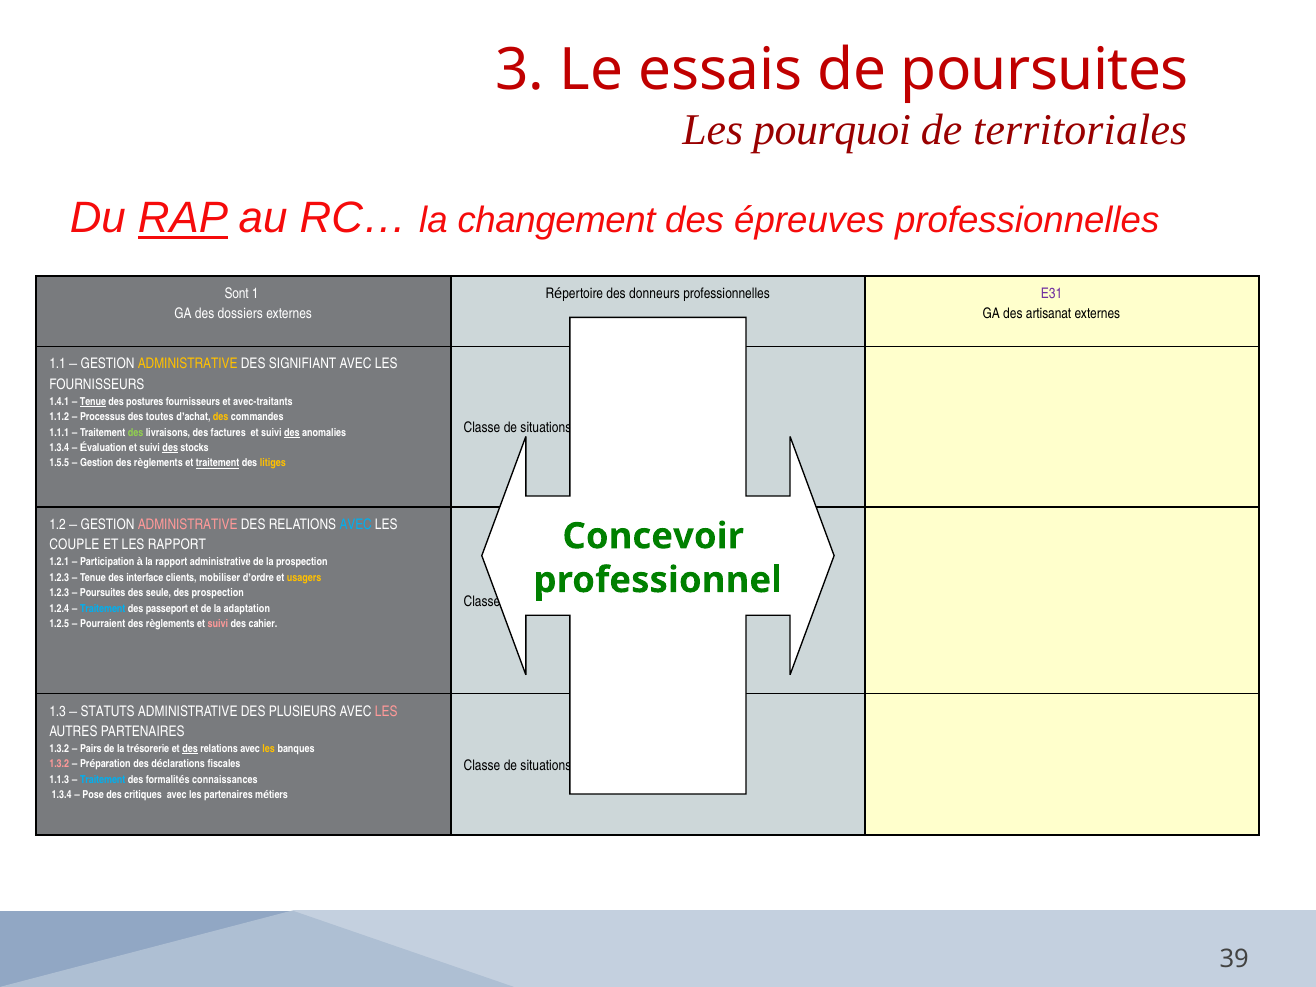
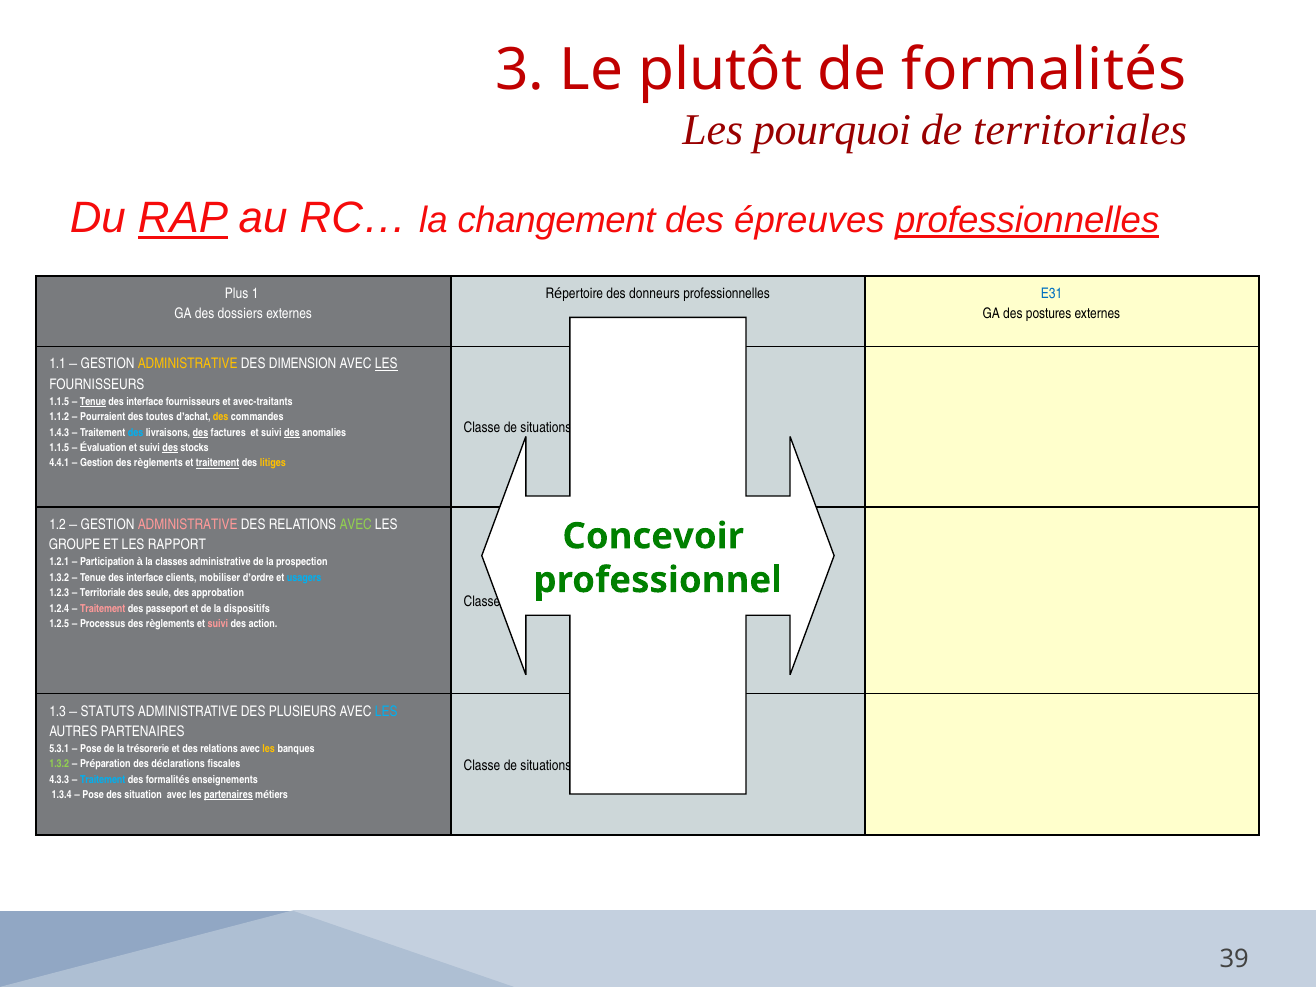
essais: essais -> plutôt (720, 70)
de poursuites: poursuites -> formalités (1044, 70)
professionnelles underline: none -> present (1027, 221)
Sont: Sont -> Plus (237, 294)
E31 colour: purple -> blue (1052, 294)
artisanat: artisanat -> postures (1049, 314)
SIGNIFIANT: SIGNIFIANT -> DIMENSION (303, 364)
LES underline: none -> present (386, 364)
1.4.1: 1.4.1 -> 1.1.5 (59, 402)
postures: postures -> interface (145, 402)
Processus: Processus -> Pourraient (103, 417)
1.1.1: 1.1.1 -> 1.4.3 (59, 432)
des colour: light green -> light blue (136, 432)
des underline: none -> present (201, 432)
1.3.4: 1.3.4 -> 1.1.5 (59, 448)
1.5.5: 1.5.5 -> 4.4.1 (59, 463)
AVEC colour: light blue -> light green (356, 525)
COUPLE: COUPLE -> GROUPE (75, 545)
la rapport: rapport -> classes (171, 562)
1.2.3: 1.2.3 -> 1.3.2 (59, 578)
usagers colour: yellow -> light blue (304, 578)
Poursuites: Poursuites -> Territoriale (103, 593)
des prospection: prospection -> approbation (218, 593)
Traitement colour: light blue -> pink (103, 608)
adaptation: adaptation -> dispositifs (247, 608)
Pourraient: Pourraient -> Processus (103, 624)
cahier: cahier -> action (263, 624)
LES colour: pink -> light blue (386, 711)
1.3.2: 1.3.2 -> 5.3.1 (59, 749)
Pairs: Pairs -> Pose (91, 749)
des underline: present -> none (190, 749)
1.3.2 colour: pink -> light green (59, 764)
1.1.3: 1.1.3 -> 4.3.3 (59, 780)
connaissances: connaissances -> enseignements (225, 780)
critiques: critiques -> situation (143, 795)
partenaires underline: none -> present (228, 795)
